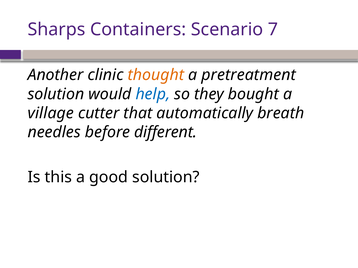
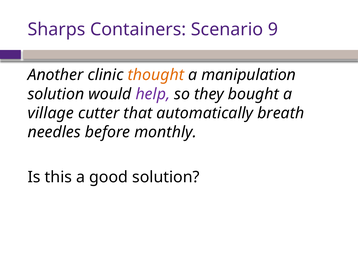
7: 7 -> 9 (273, 30)
pretreatment: pretreatment -> manipulation (249, 75)
help colour: blue -> purple (153, 94)
different: different -> monthly (165, 132)
